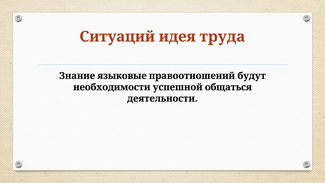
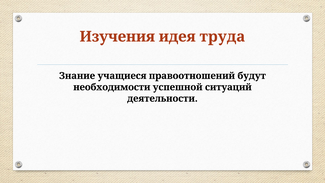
Ситуаций: Ситуаций -> Изучения (117, 37)
языковые: языковые -> учащиеся (122, 76)
общаться: общаться -> ситуаций (228, 87)
